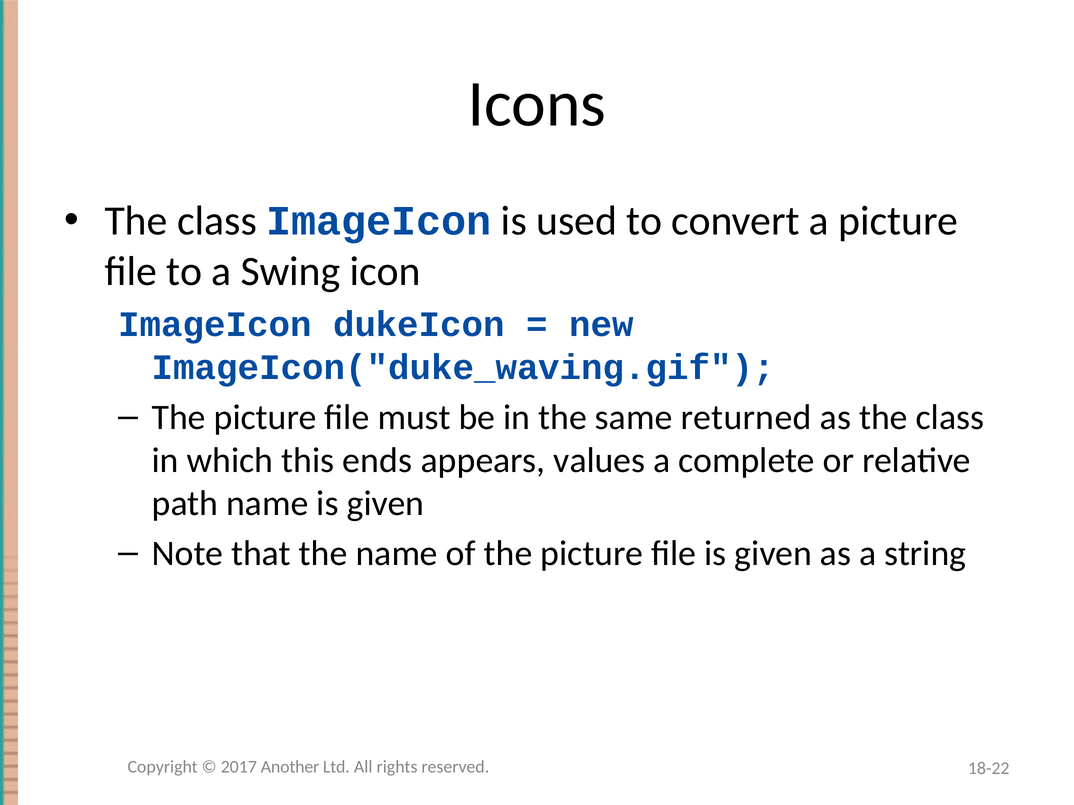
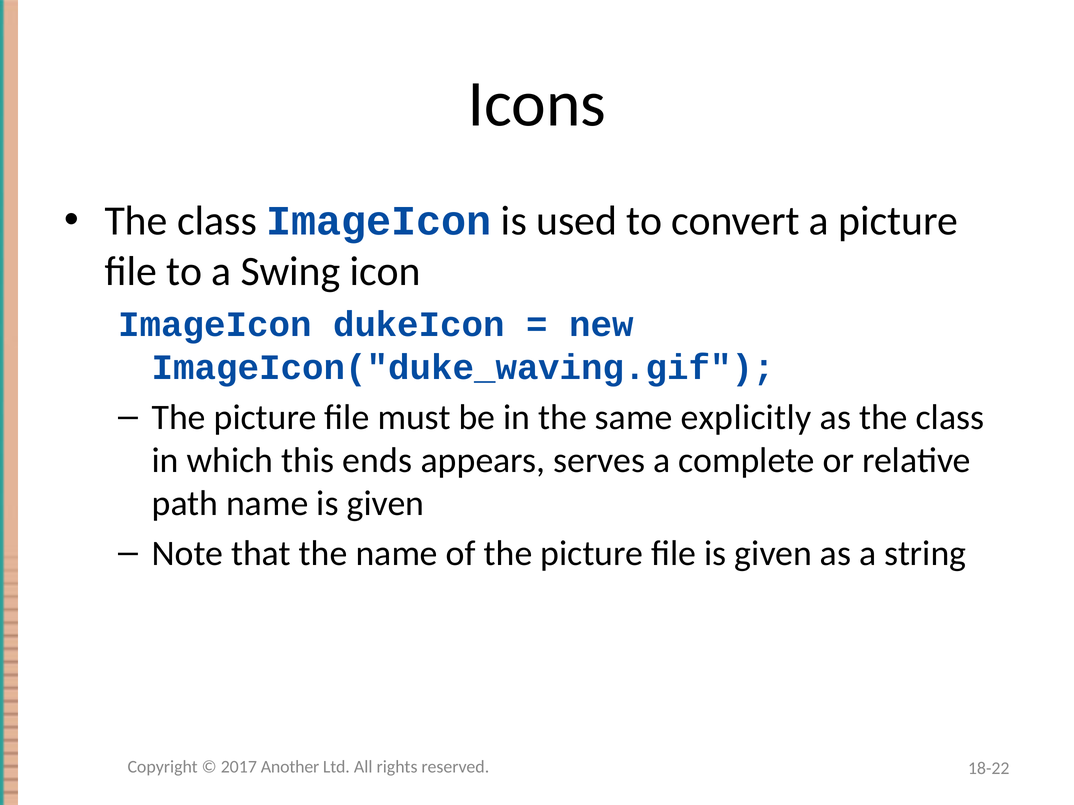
returned: returned -> explicitly (746, 418)
values: values -> serves (599, 461)
